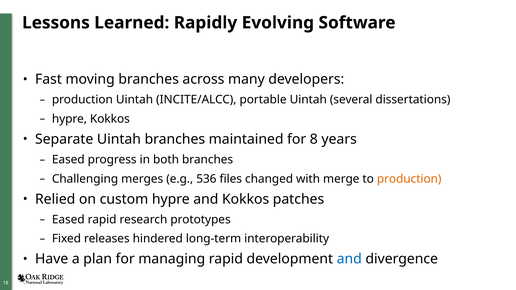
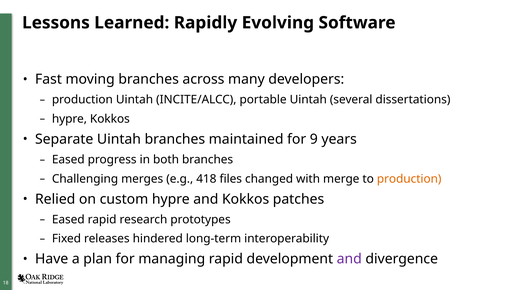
8: 8 -> 9 (314, 139)
536: 536 -> 418 (206, 179)
and colour: blue -> purple (349, 259)
